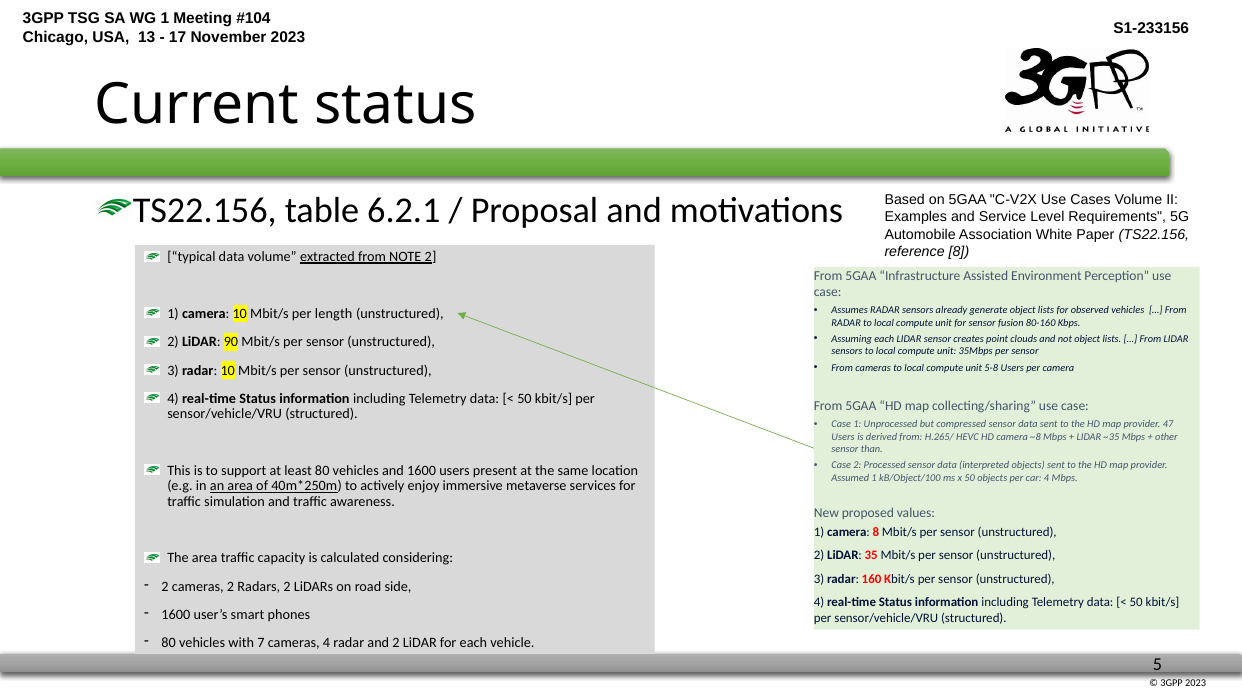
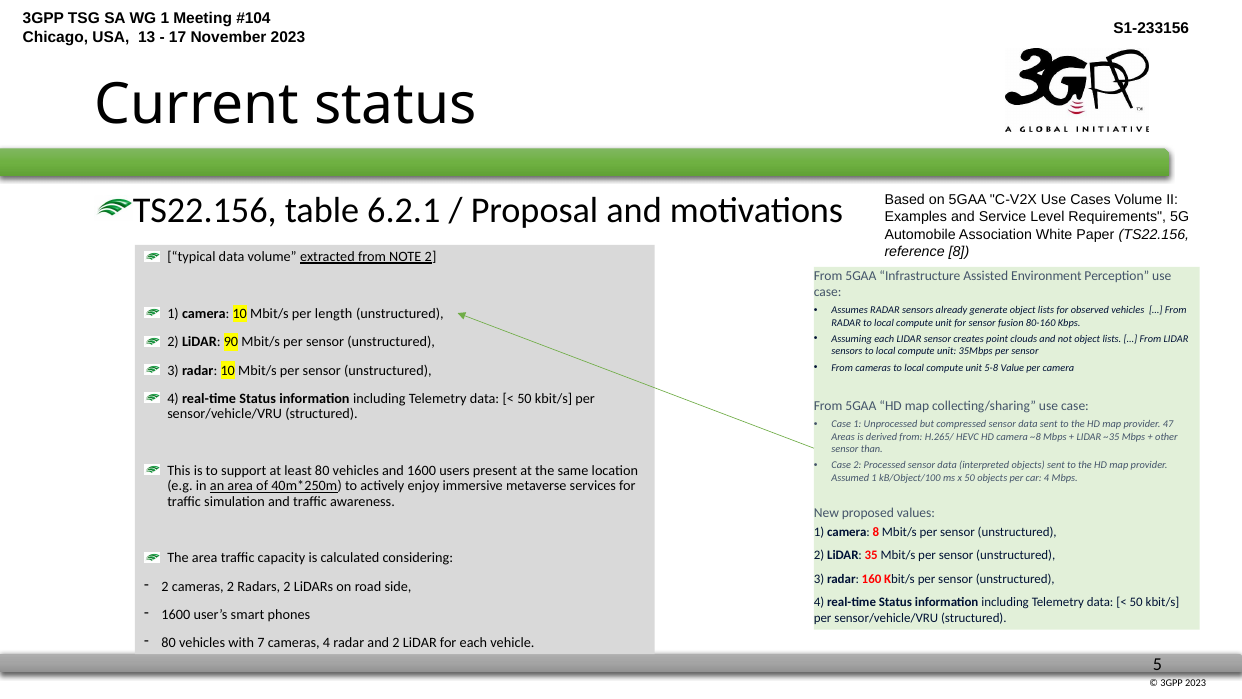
5-8 Users: Users -> Value (1012, 367)
Users: Users -> Areas (843, 436)
